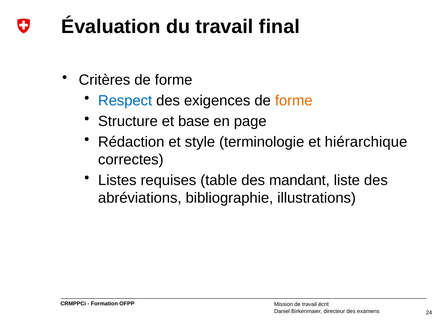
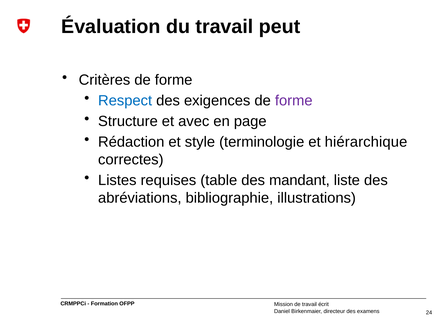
final: final -> peut (280, 27)
forme colour: orange -> purple (294, 101)
base: base -> avec (194, 121)
